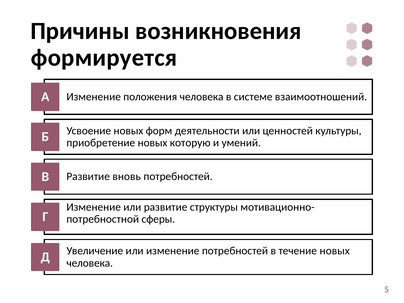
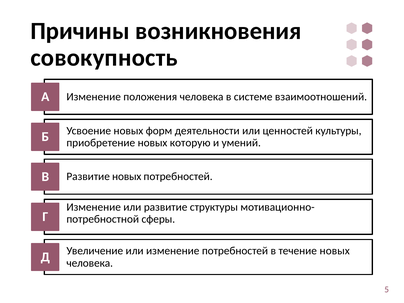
формируется: формируется -> совокупность (104, 58)
Развитие вновь: вновь -> новых (127, 177)
